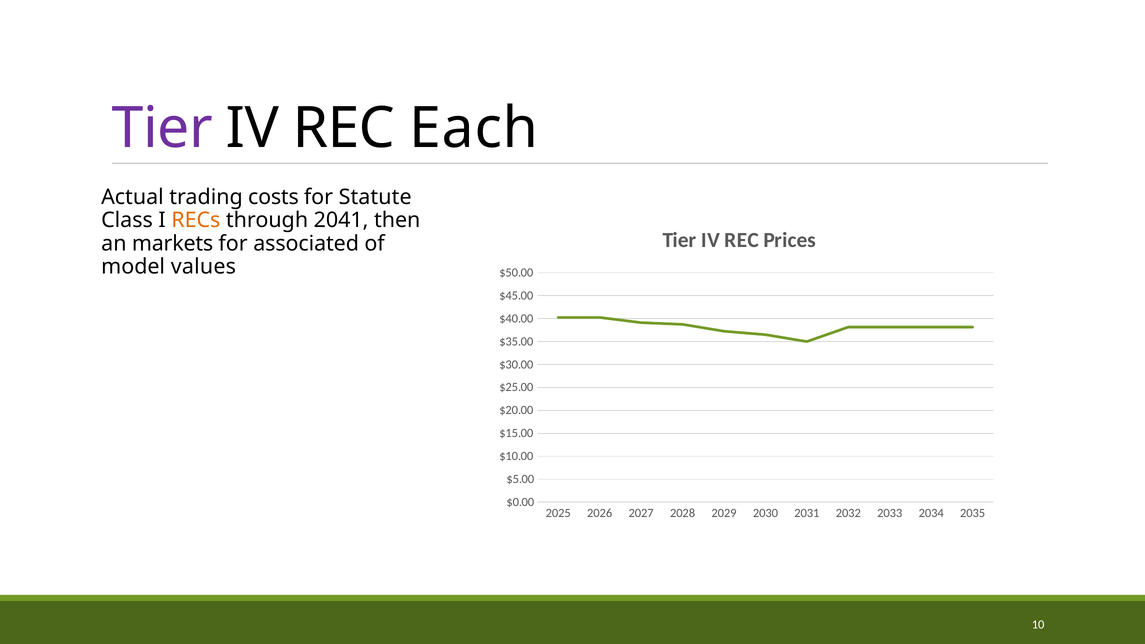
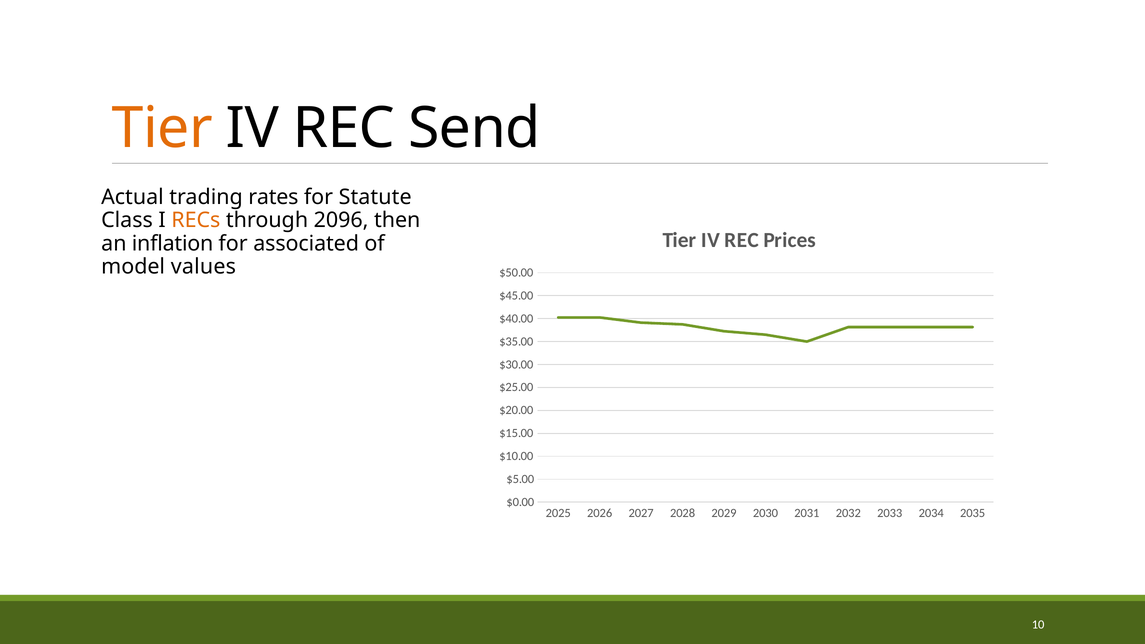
Tier colour: purple -> orange (162, 128)
Each: Each -> Send (474, 128)
costs: costs -> rates (273, 197)
2041: 2041 -> 2096 (341, 220)
markets: markets -> inflation (173, 243)
